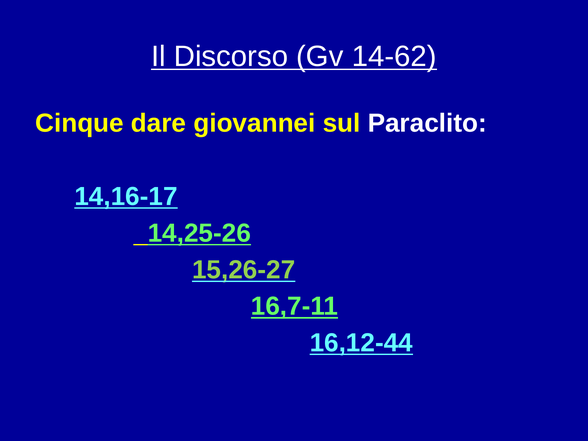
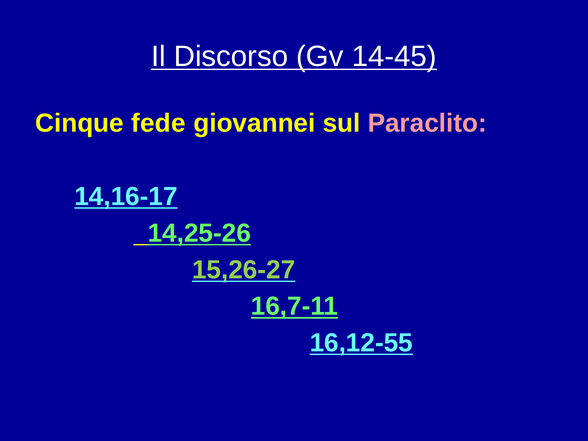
14-62: 14-62 -> 14-45 (394, 56)
dare: dare -> fede (158, 123)
Paraclito colour: white -> pink (427, 123)
16,12-44: 16,12-44 -> 16,12-55 (361, 343)
